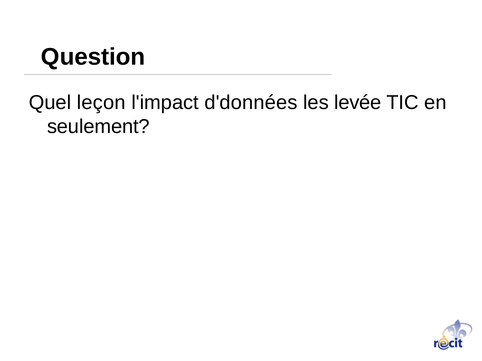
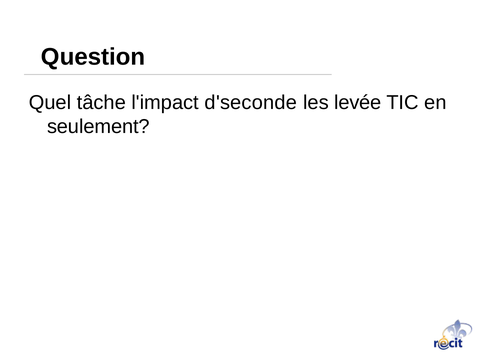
leçon: leçon -> tâche (101, 103)
d'données: d'données -> d'seconde (251, 103)
